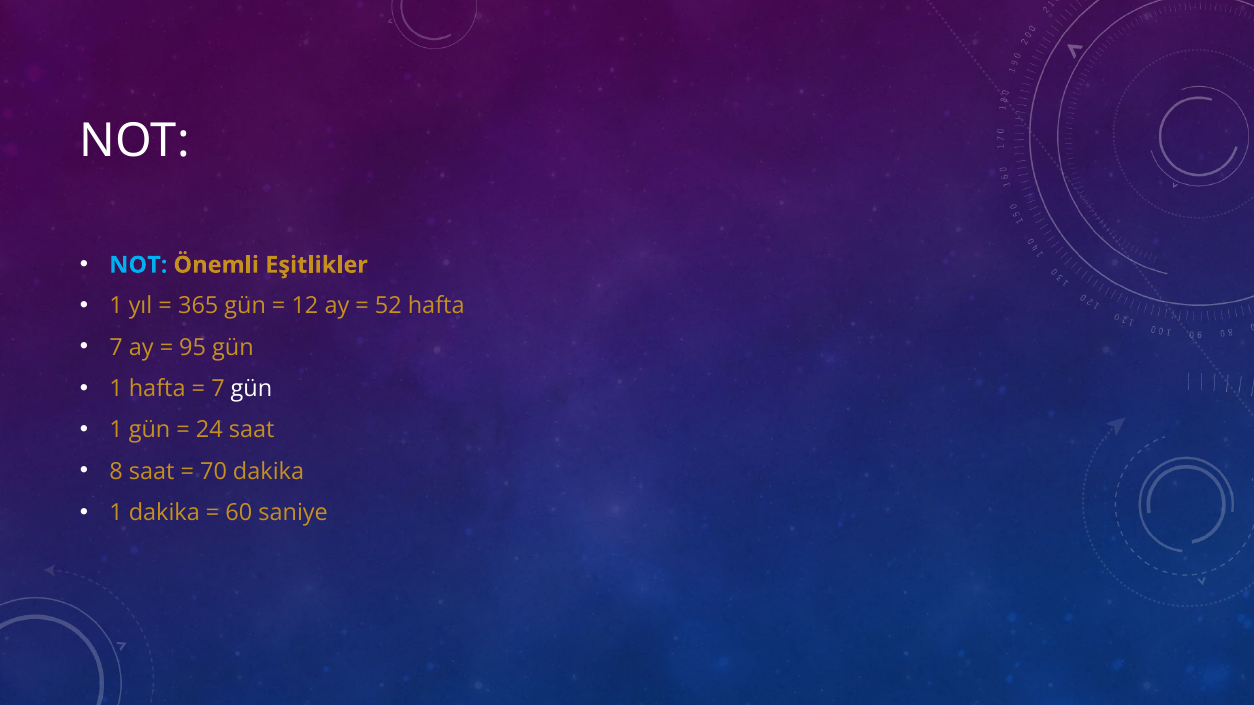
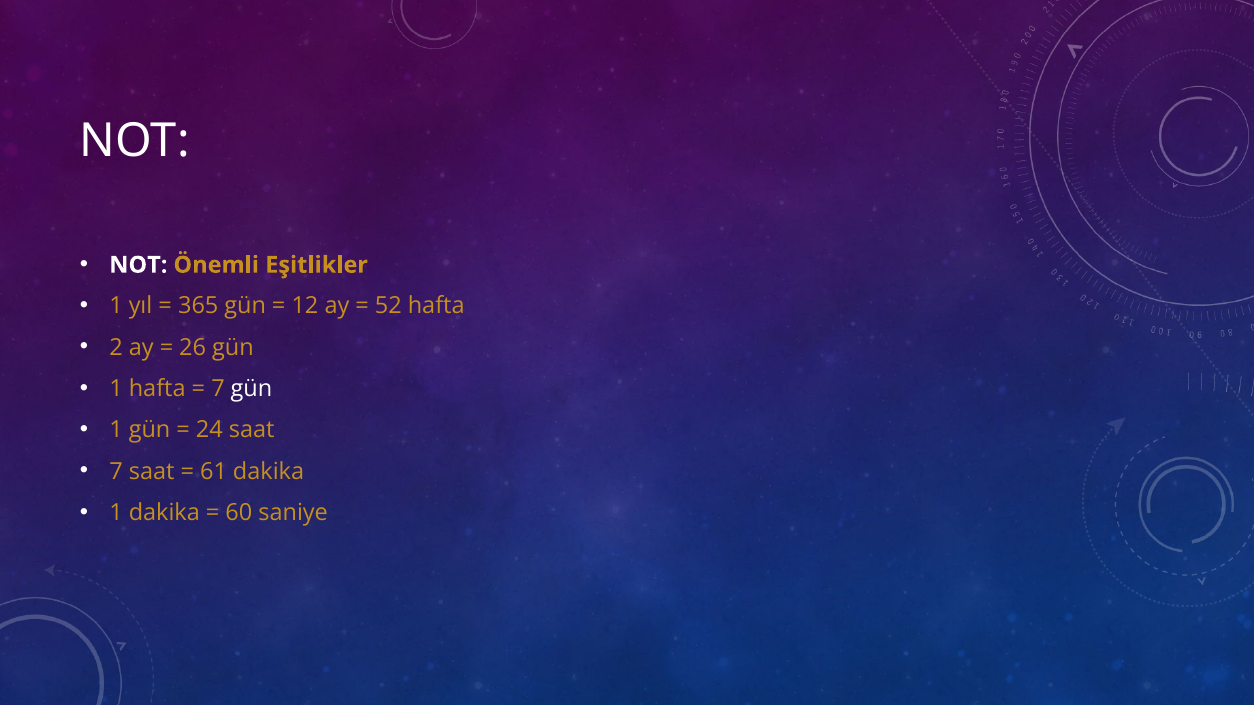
NOT colour: light blue -> white (138, 265)
7: 7 -> 2 (116, 348)
95: 95 -> 26 (193, 348)
8: 8 -> 7 (116, 472)
70: 70 -> 61 (214, 472)
